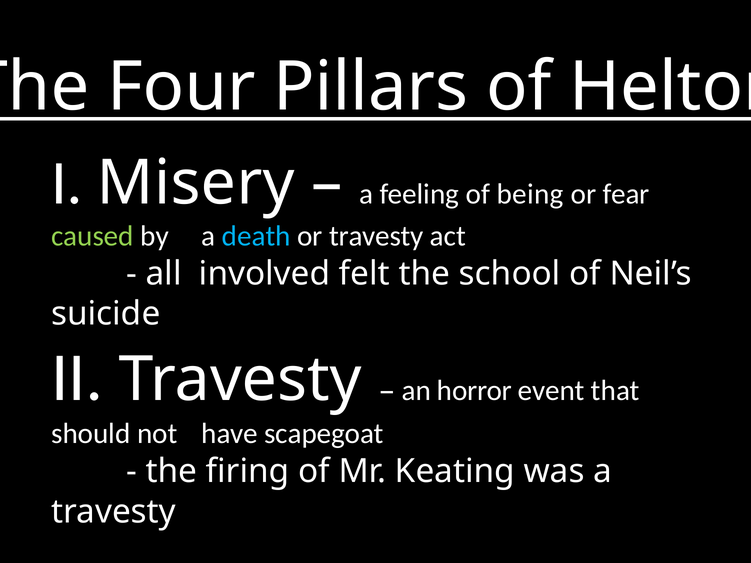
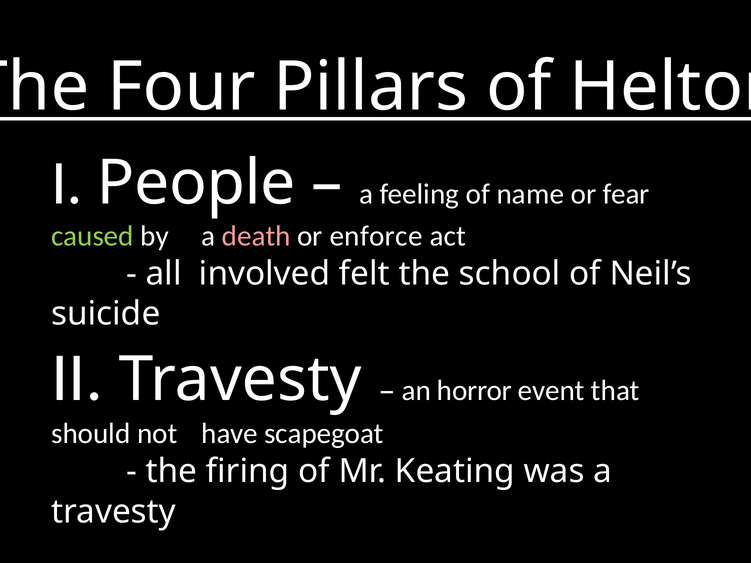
Misery: Misery -> People (196, 183)
being: being -> name (530, 194)
death colour: light blue -> pink (256, 236)
or travesty: travesty -> enforce (376, 236)
